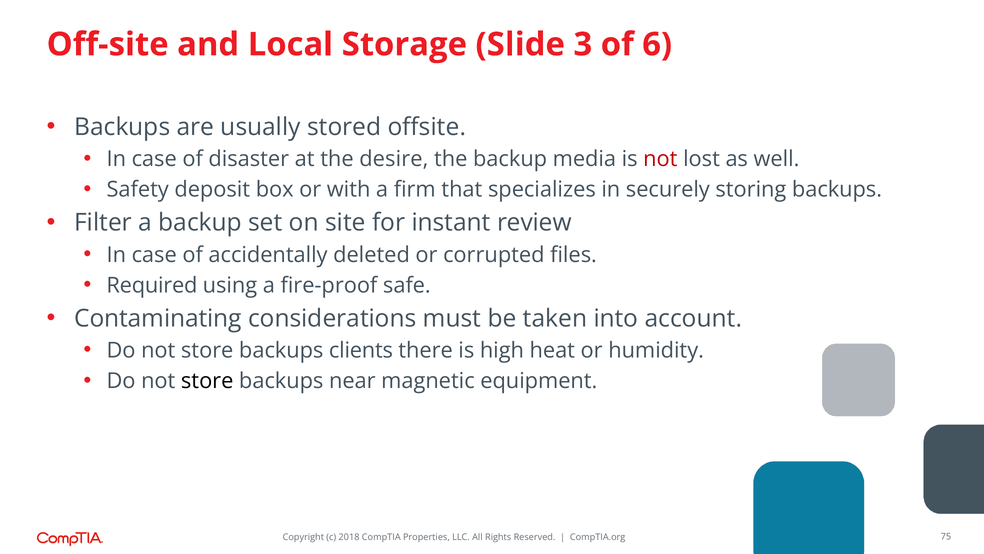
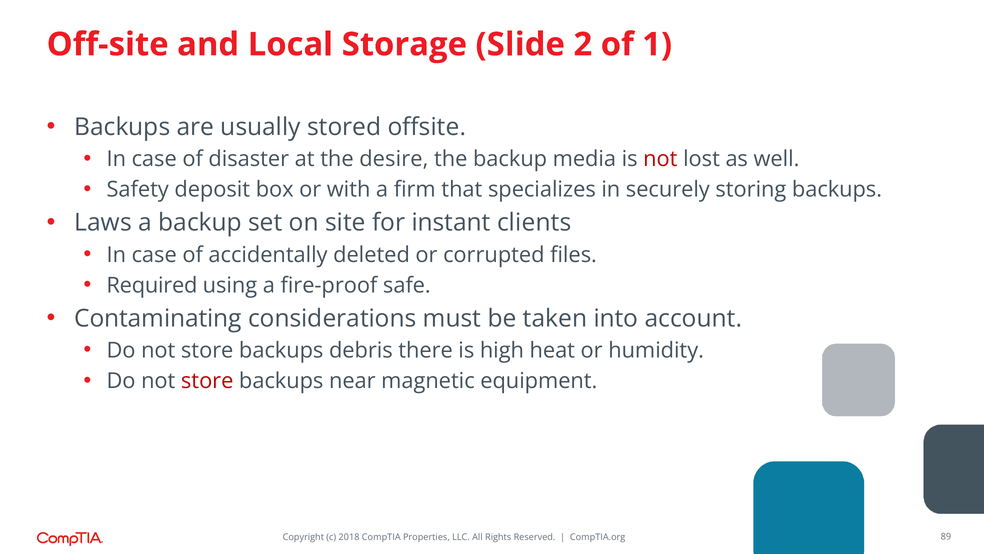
3: 3 -> 2 (583, 44)
6: 6 -> 1 (657, 44)
Filter: Filter -> Laws (103, 223)
review: review -> clients (534, 223)
clients: clients -> debris (361, 350)
store colour: black -> red (207, 381)
75: 75 -> 89 (946, 536)
